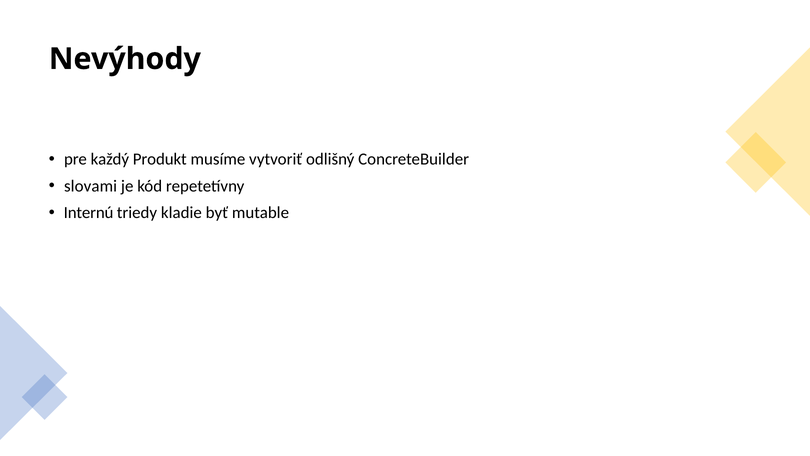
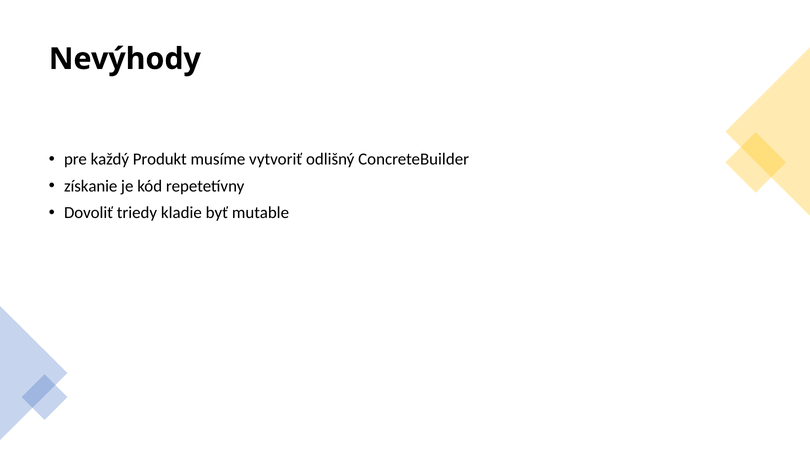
slovami: slovami -> získanie (91, 186)
Internú: Internú -> Dovoliť (89, 213)
